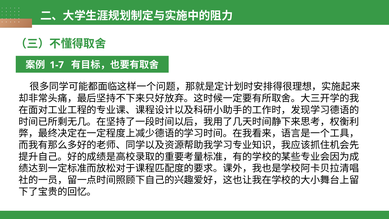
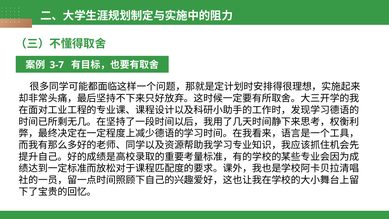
1-7: 1-7 -> 3-7 (57, 65)
